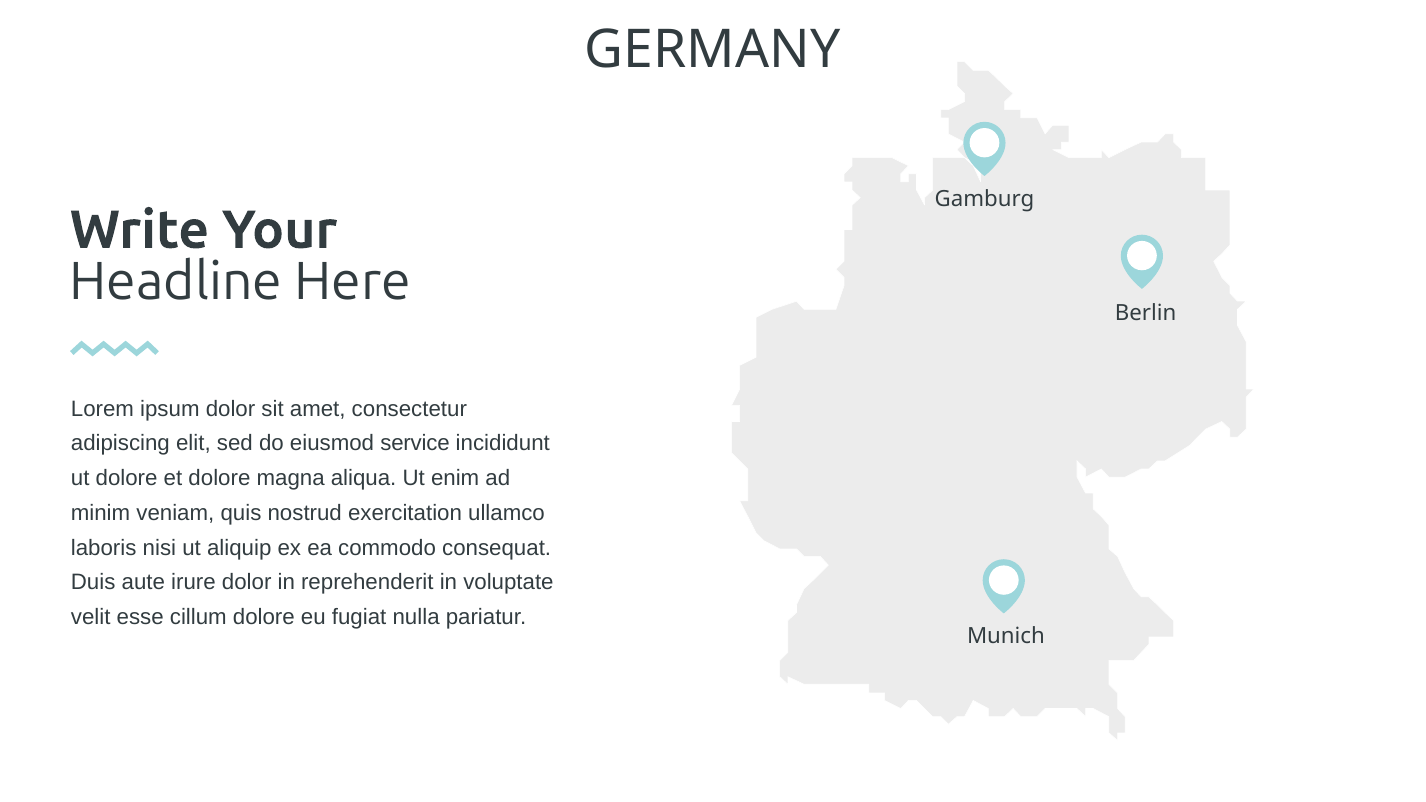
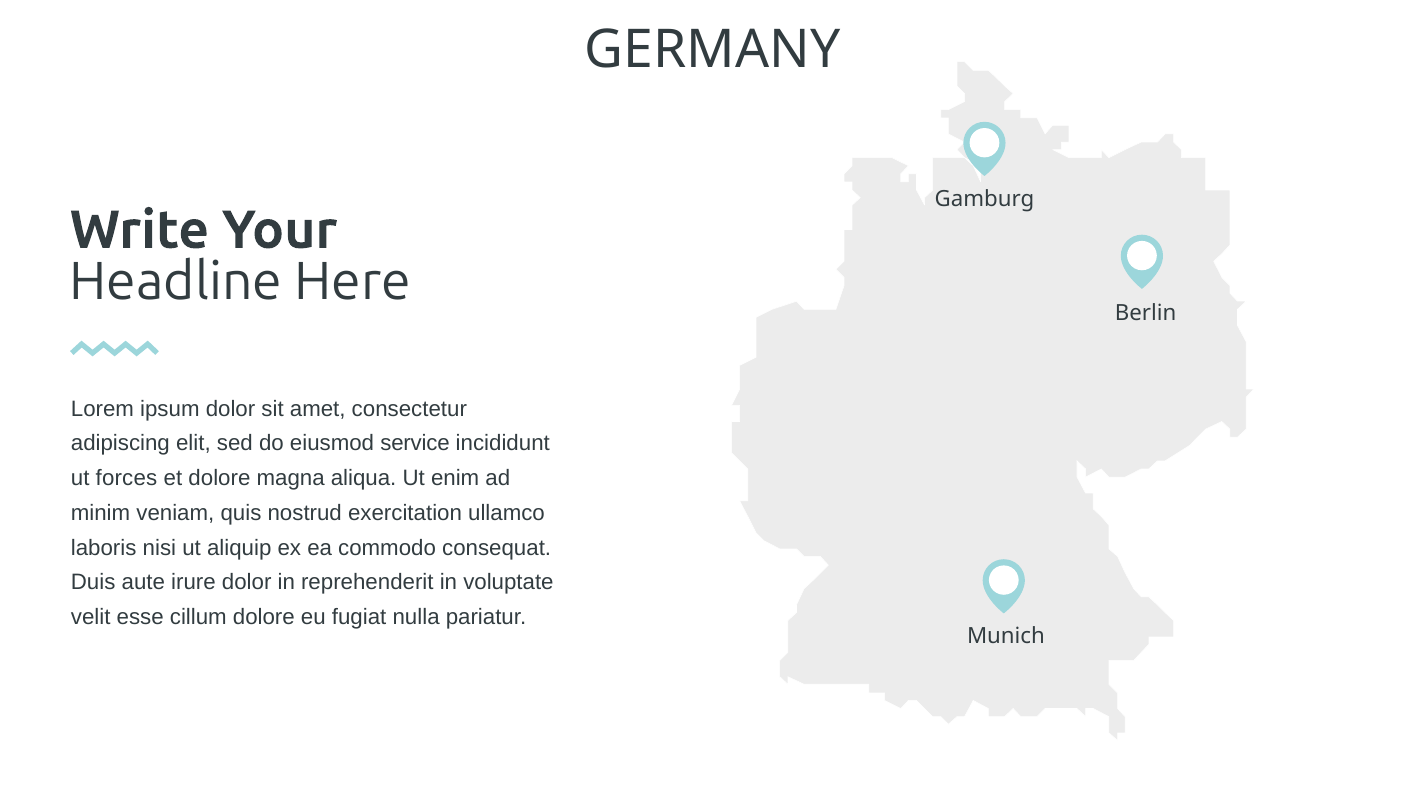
ut dolore: dolore -> forces (126, 478)
